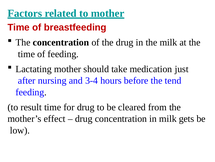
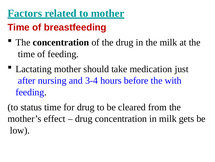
tend: tend -> with (173, 80)
result: result -> status (31, 107)
